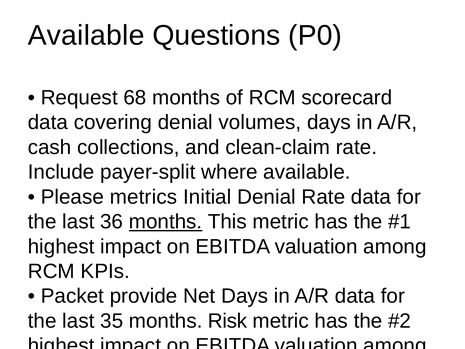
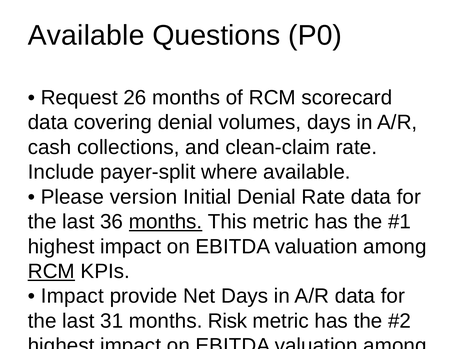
68: 68 -> 26 (135, 98)
metrics: metrics -> version (143, 197)
RCM underline: none -> present (51, 271)
Packet: Packet -> Impact (72, 296)
35: 35 -> 31 (112, 321)
